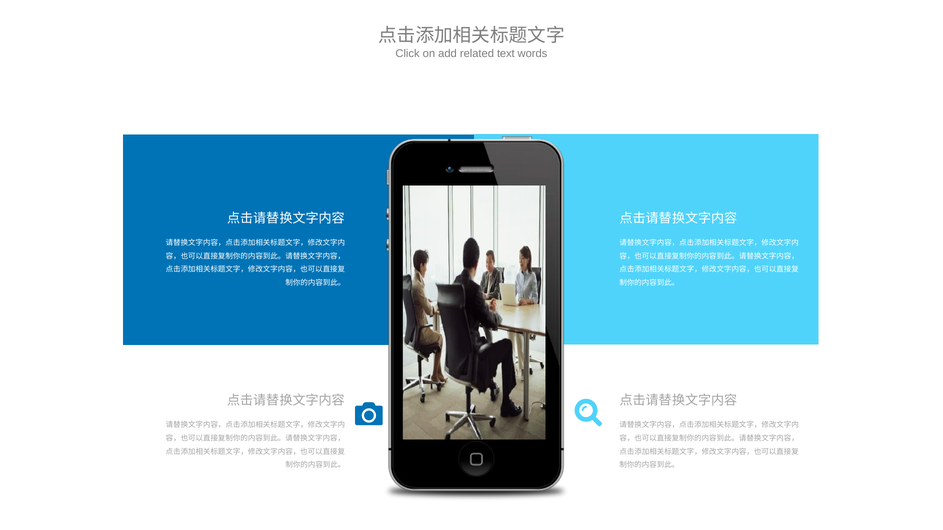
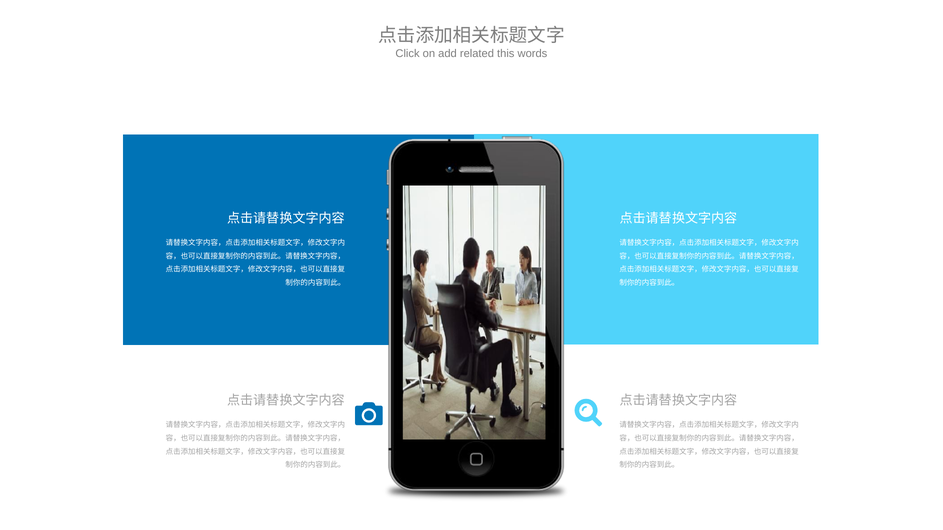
text: text -> this (506, 54)
